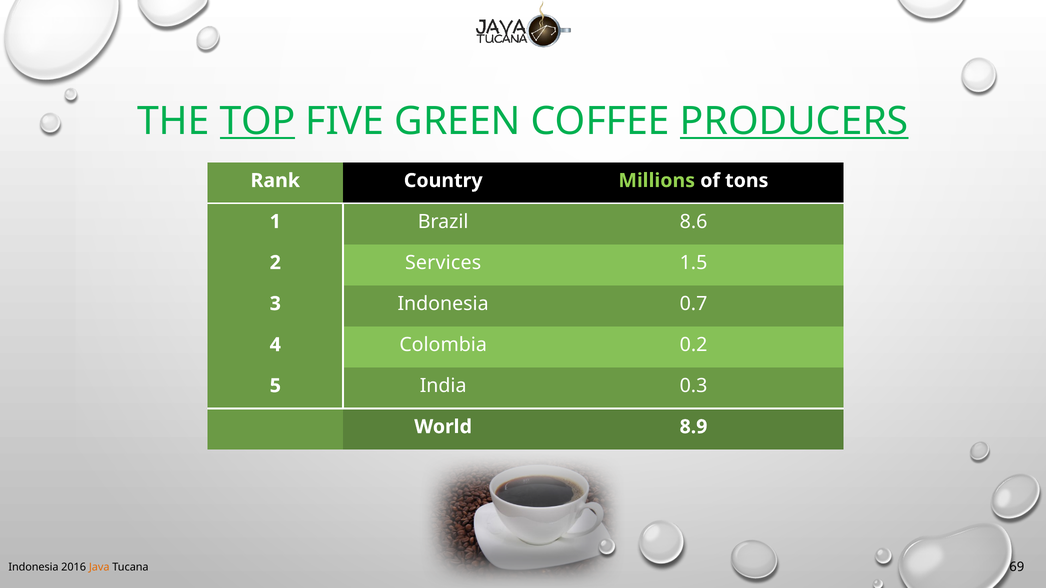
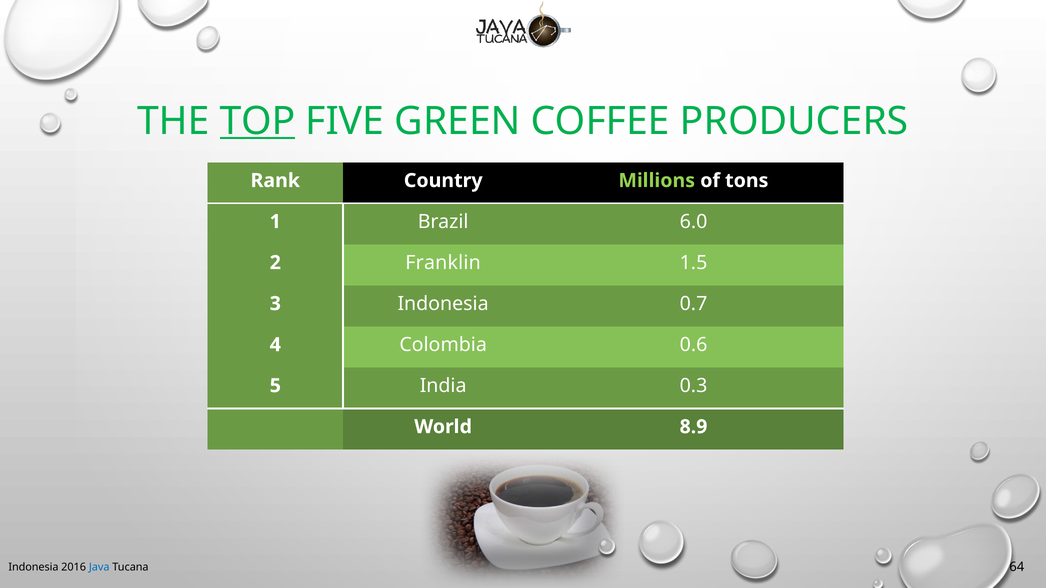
PRODUCERS underline: present -> none (794, 121)
8.6: 8.6 -> 6.0 (694, 222)
Services: Services -> Franklin (443, 263)
0.2: 0.2 -> 0.6 (694, 345)
Java colour: orange -> blue (99, 567)
69: 69 -> 64 (1017, 567)
